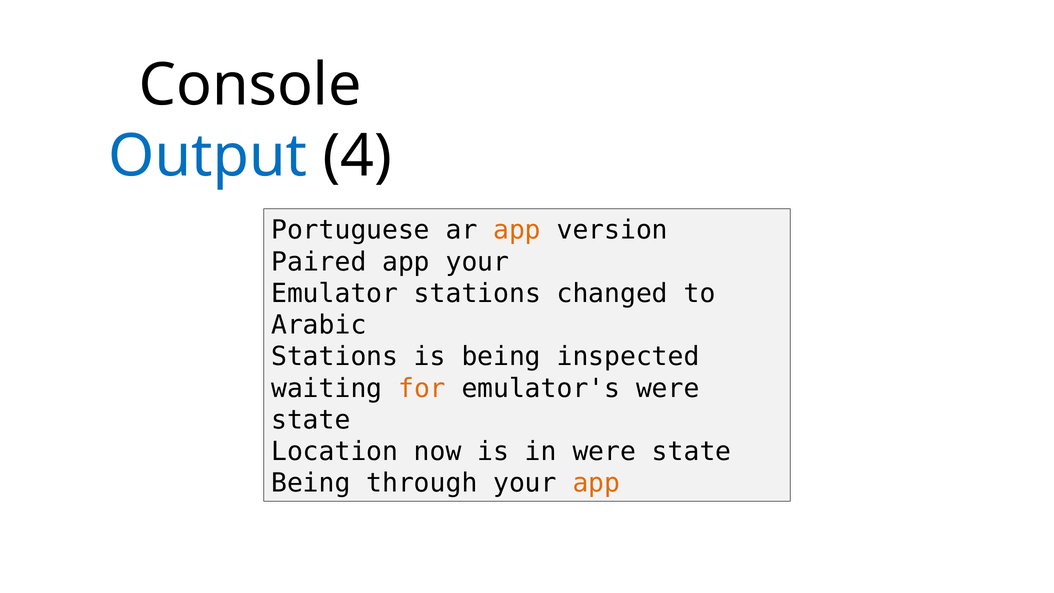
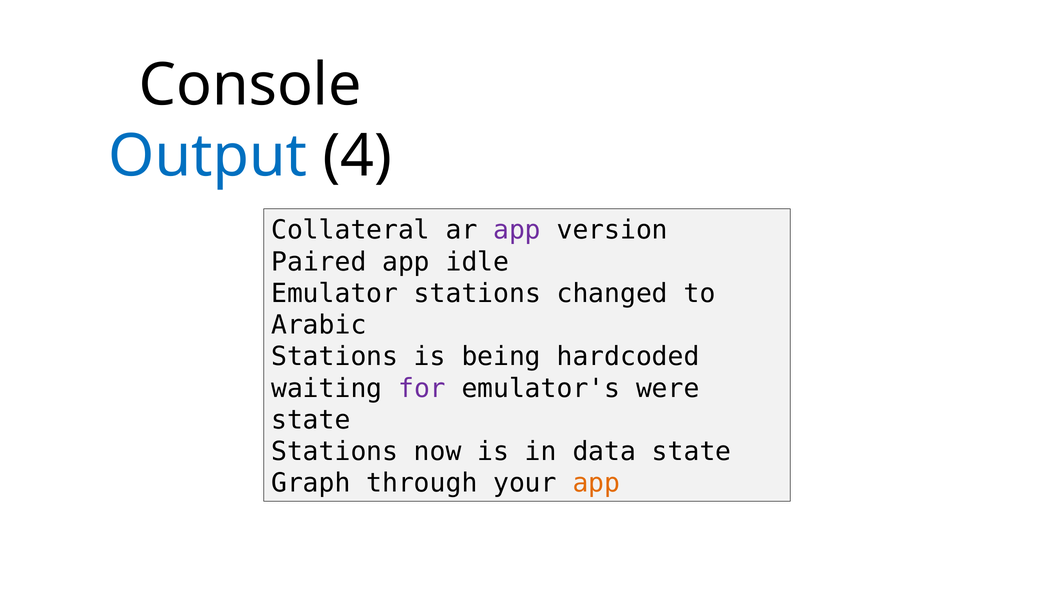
Portuguese: Portuguese -> Collateral (351, 230)
app colour: orange -> purple (517, 230)
app your: your -> idle (477, 262)
inspected: inspected -> hardcoded (628, 357)
for colour: orange -> purple (422, 388)
Location: Location -> Stations (335, 451)
in were: were -> data (604, 451)
Being: Being -> Graph (311, 483)
